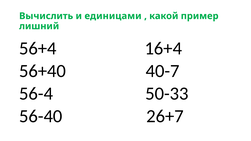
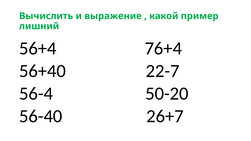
единицами: единицами -> выражение (113, 16)
16+4: 16+4 -> 76+4 (163, 48)
40-7: 40-7 -> 22-7 (163, 71)
50-33: 50-33 -> 50-20 (167, 94)
